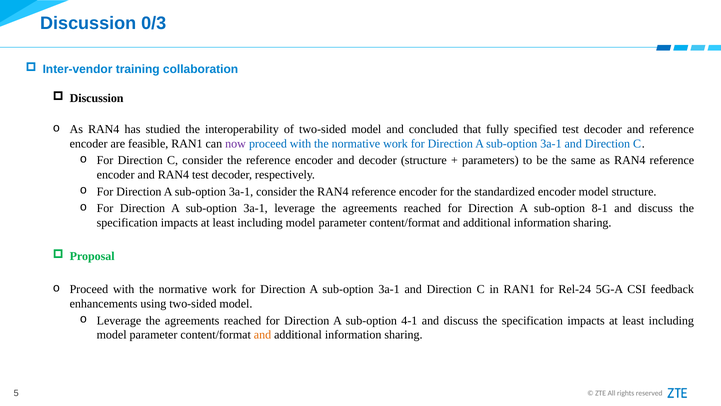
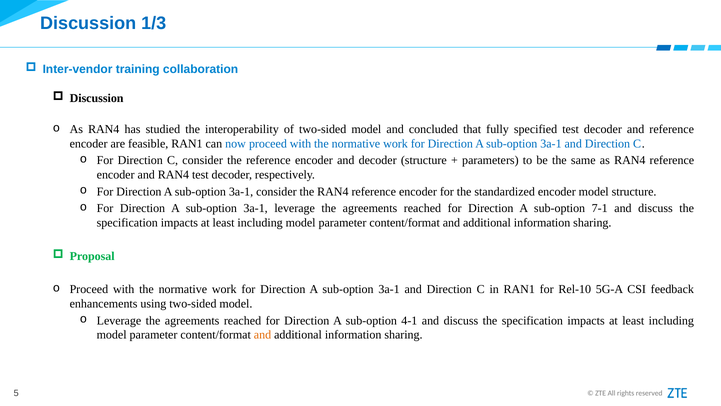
0/3: 0/3 -> 1/3 (154, 23)
now colour: purple -> blue (235, 144)
8-1: 8-1 -> 7-1 (600, 208)
Rel-24: Rel-24 -> Rel-10 (575, 289)
